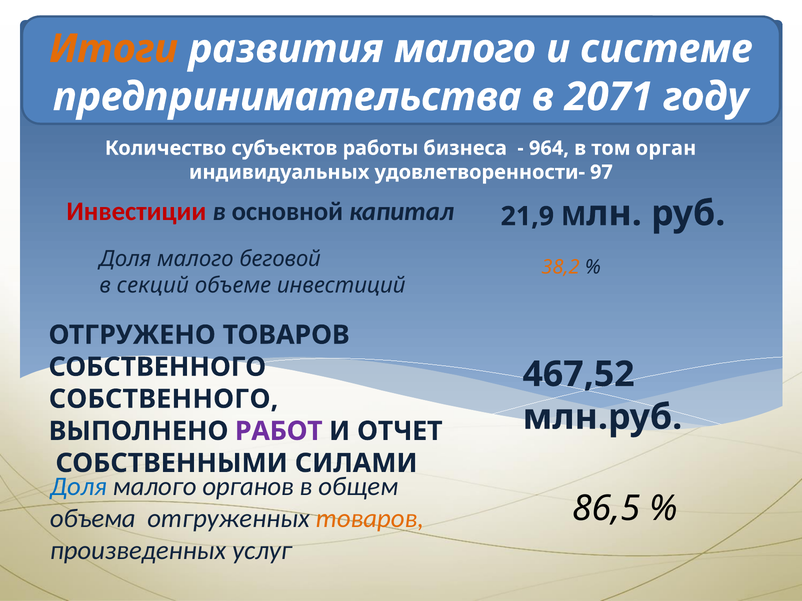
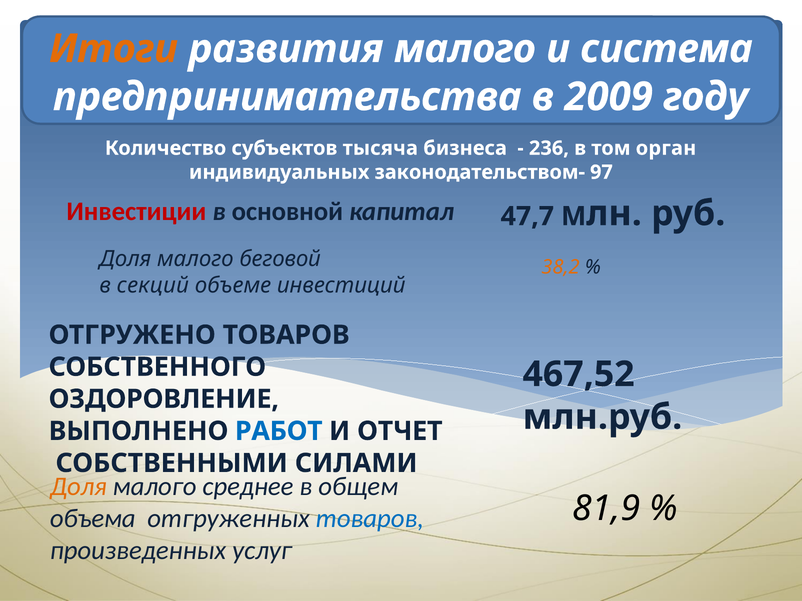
системе: системе -> система (667, 49)
2071: 2071 -> 2009 (609, 97)
работы: работы -> тысяча (380, 148)
964: 964 -> 236 (549, 148)
удовлетворенности-: удовлетворенности- -> законодательством- (480, 172)
21,9: 21,9 -> 47,7 (527, 217)
СОБСТВЕННОГО: СОБСТВЕННОГО -> ОЗДОРОВЛЕНИЕ (164, 399)
РАБОТ colour: purple -> blue (279, 431)
Доля colour: blue -> orange (78, 487)
органов: органов -> среднее (248, 487)
86,5: 86,5 -> 81,9 (606, 509)
товаров colour: orange -> blue (370, 519)
